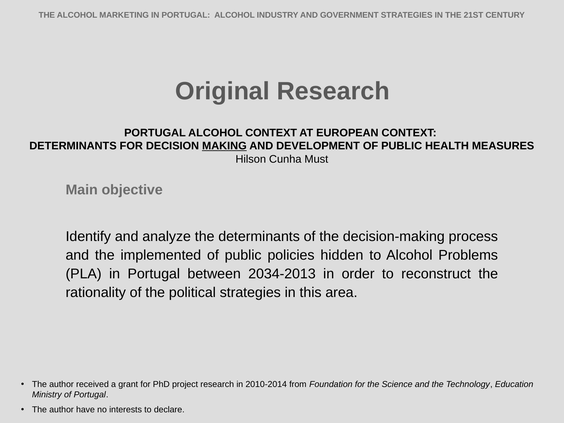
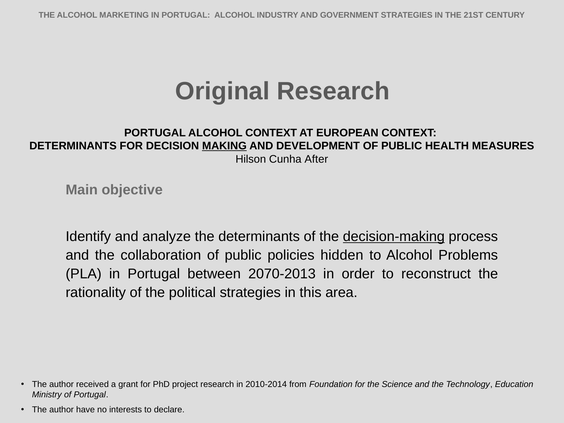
Must: Must -> After (316, 159)
decision-making underline: none -> present (394, 237)
implemented: implemented -> collaboration (161, 255)
2034-2013: 2034-2013 -> 2070-2013 (282, 274)
